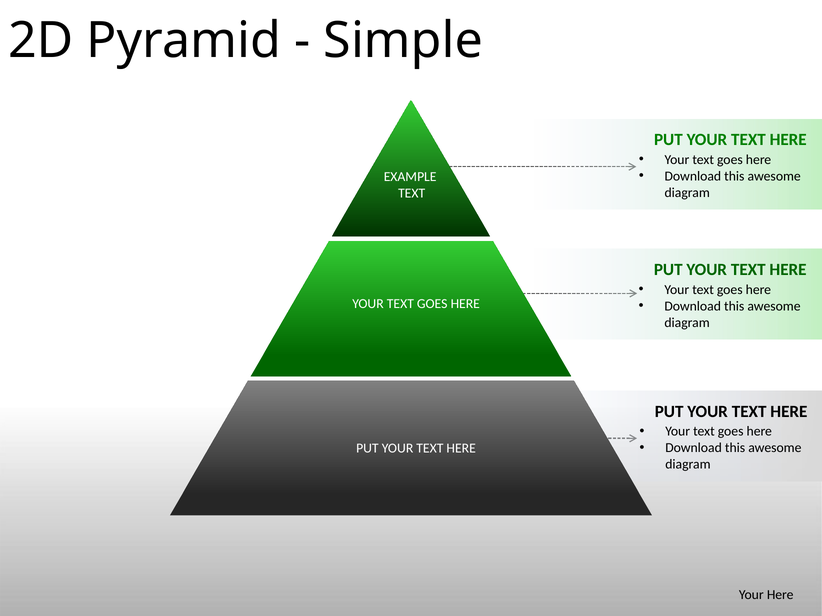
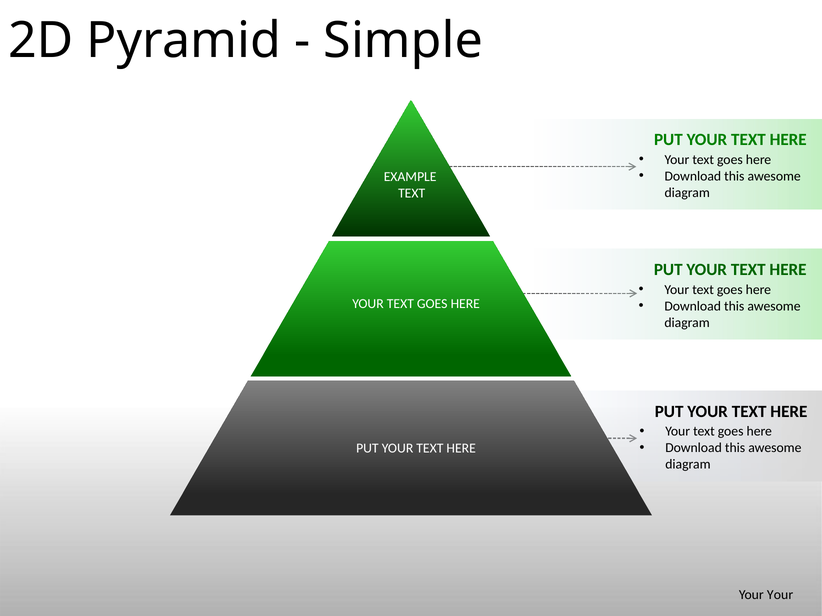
Your Here: Here -> Your (780, 595)
